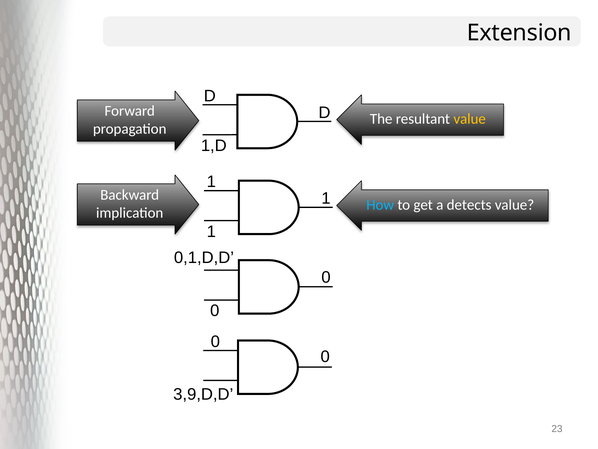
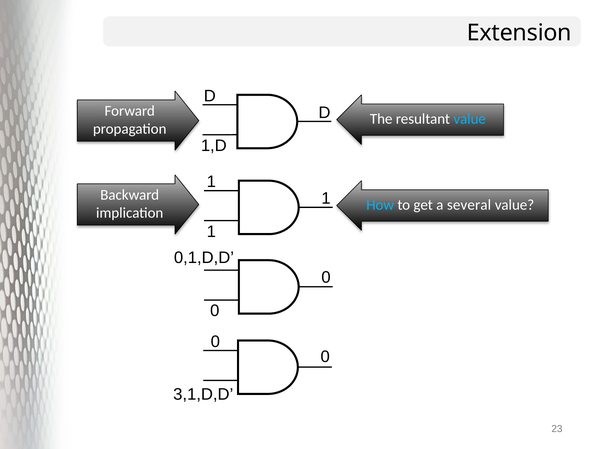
value colour: yellow -> light blue (470, 119)
detects: detects -> several (469, 205)
3,9,D,D: 3,9,D,D -> 3,1,D,D (203, 394)
